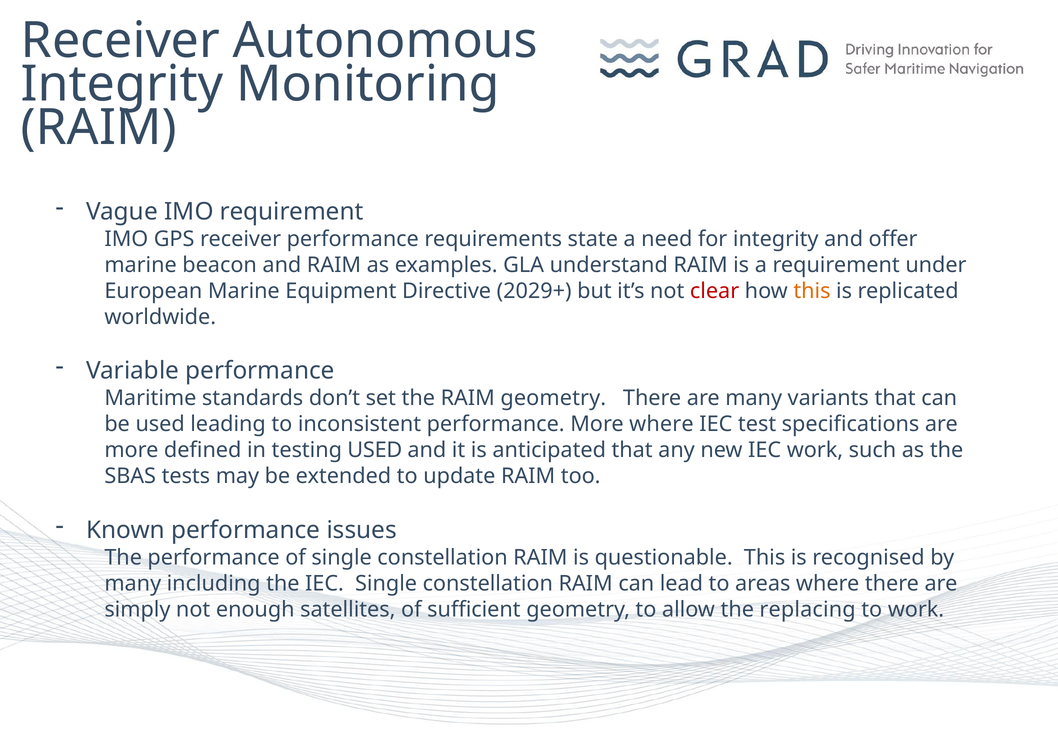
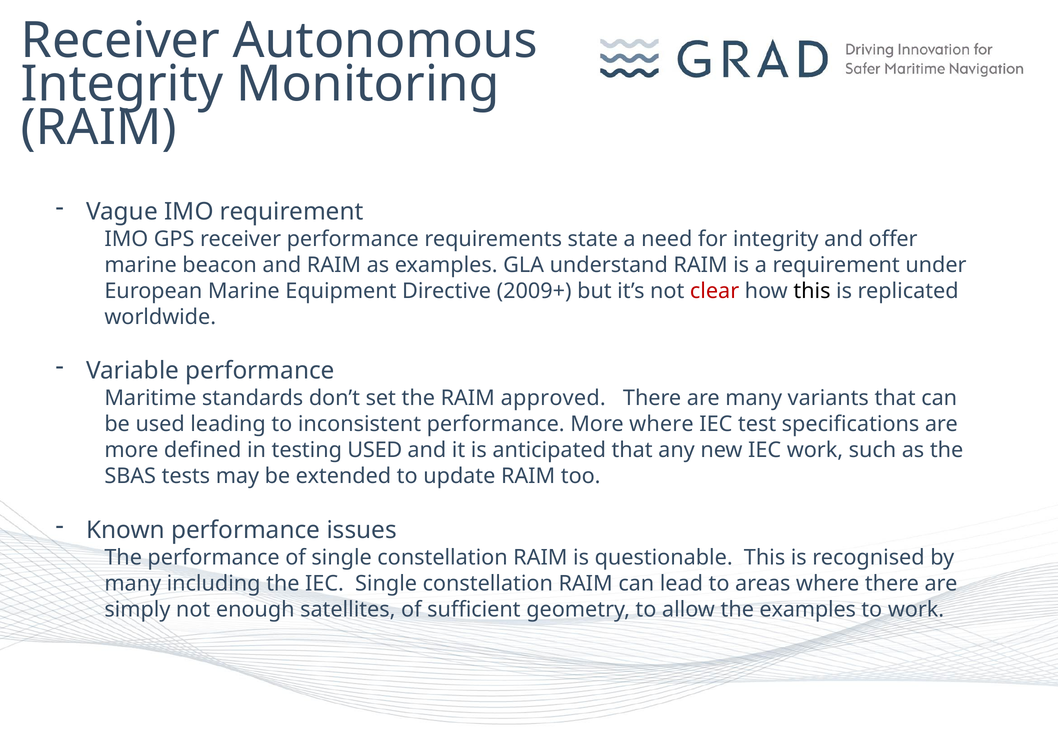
2029+: 2029+ -> 2009+ (534, 291)
this colour: orange -> black (812, 291)
RAIM geometry: geometry -> approved (553, 399)
the replacing: replacing -> examples (808, 610)
